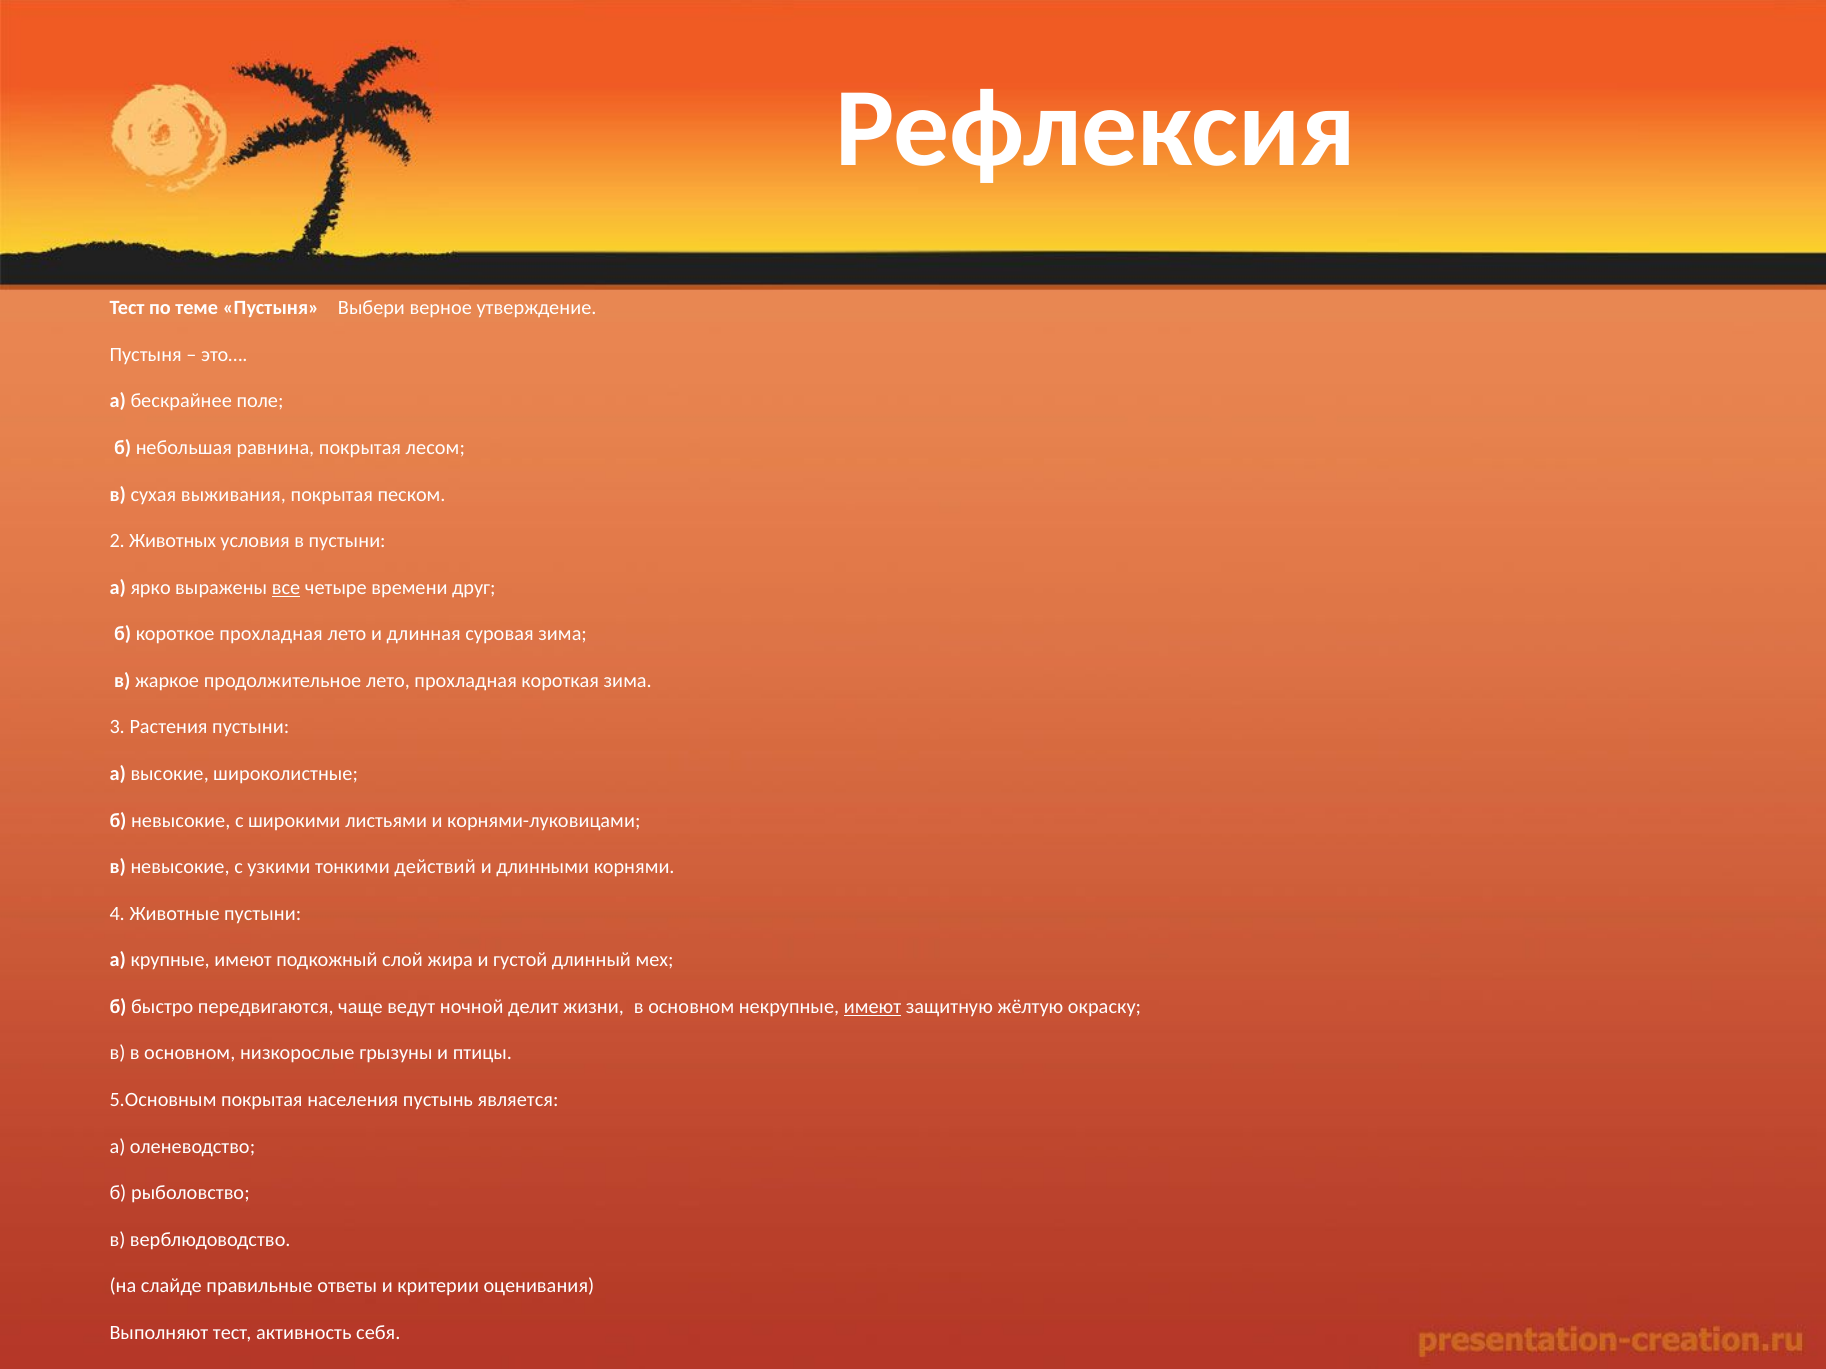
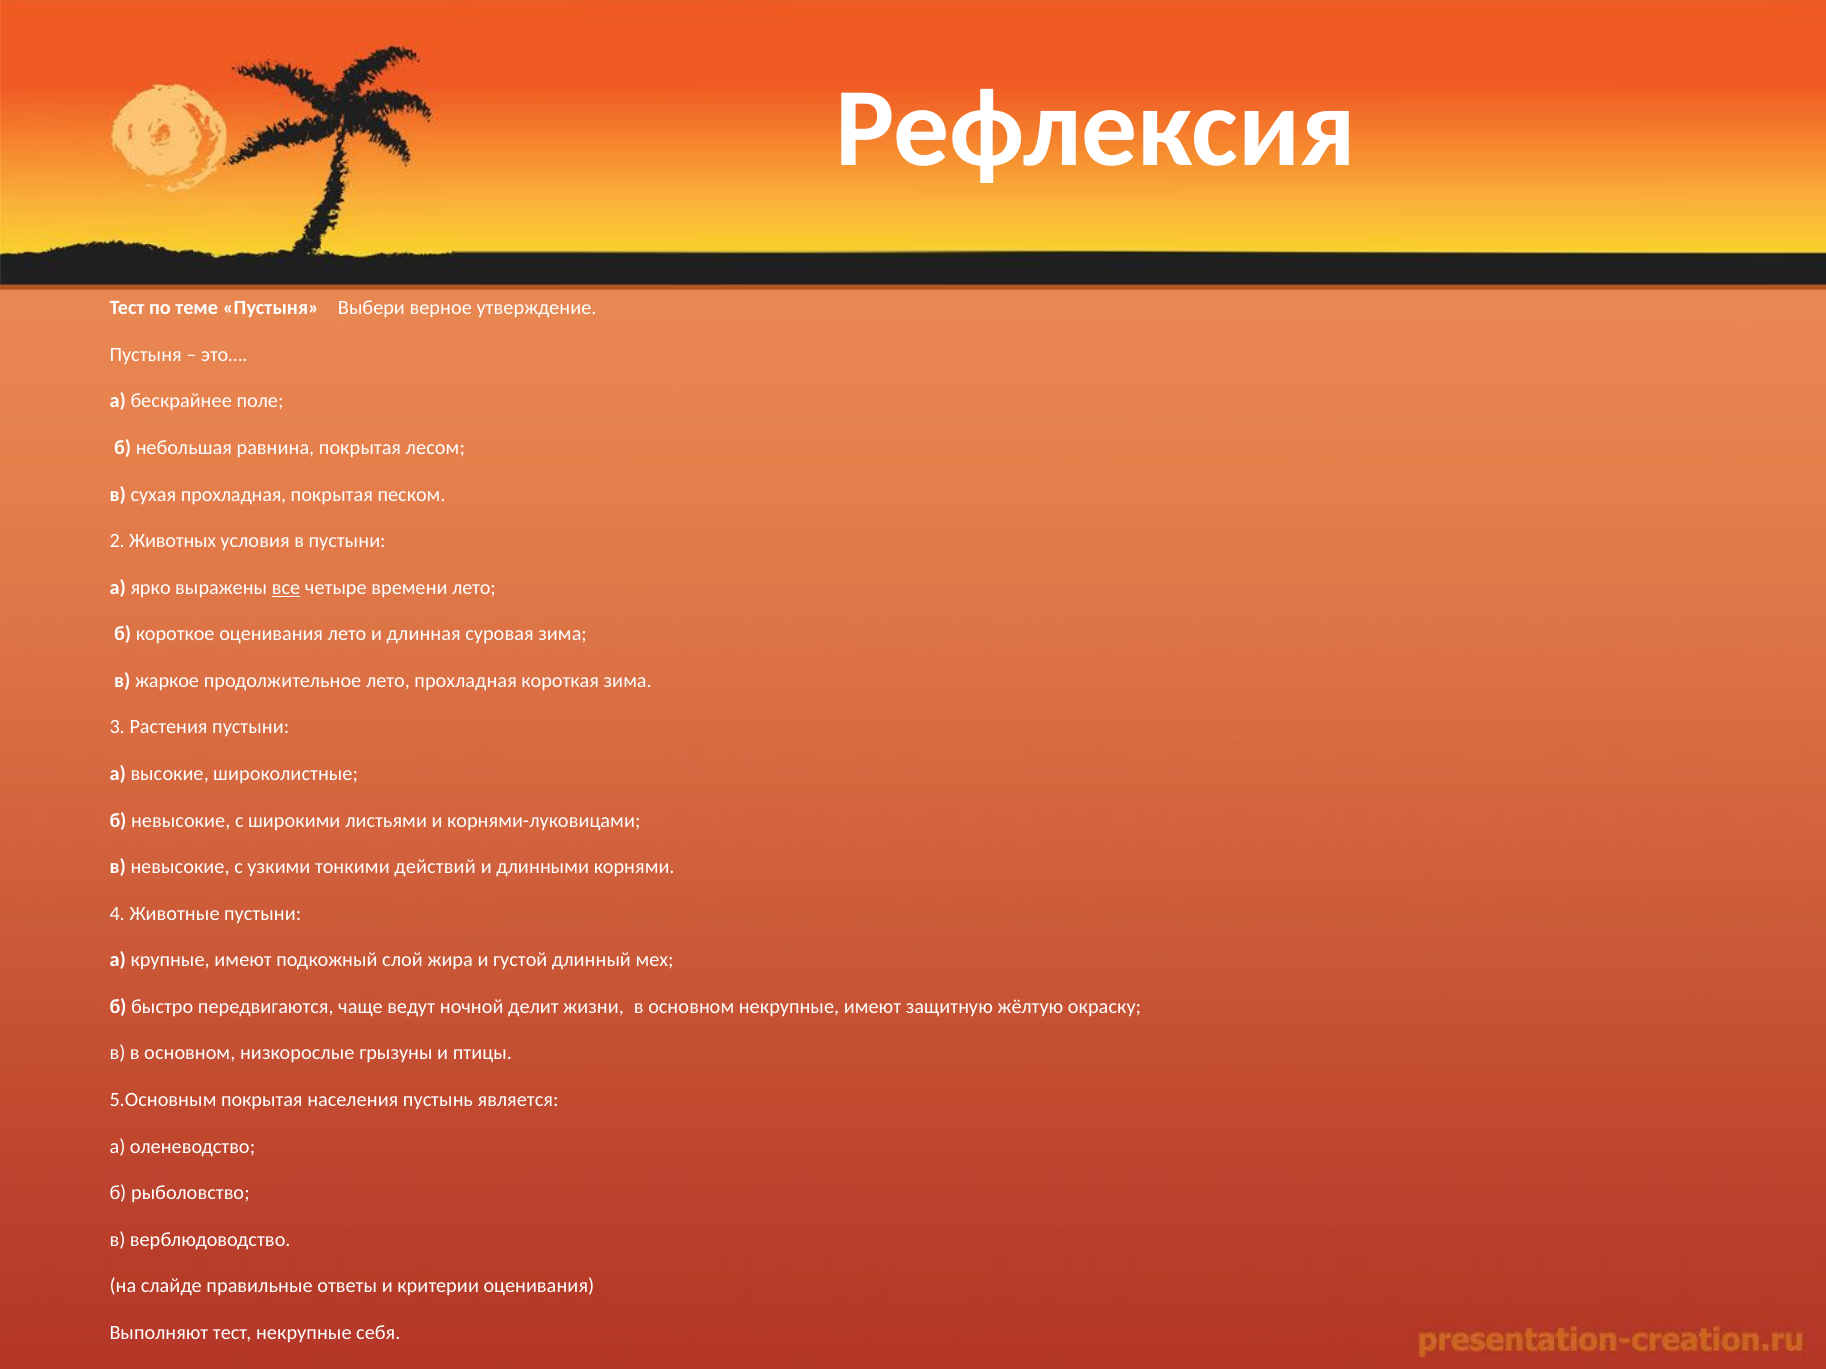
сухая выживания: выживания -> прохладная (234, 495)
времени друг: друг -> лето (474, 588)
короткое прохладная: прохладная -> оценивания (271, 634)
имеют underline: present -> none (873, 1007)
тест активность: активность -> некрупные (304, 1333)
